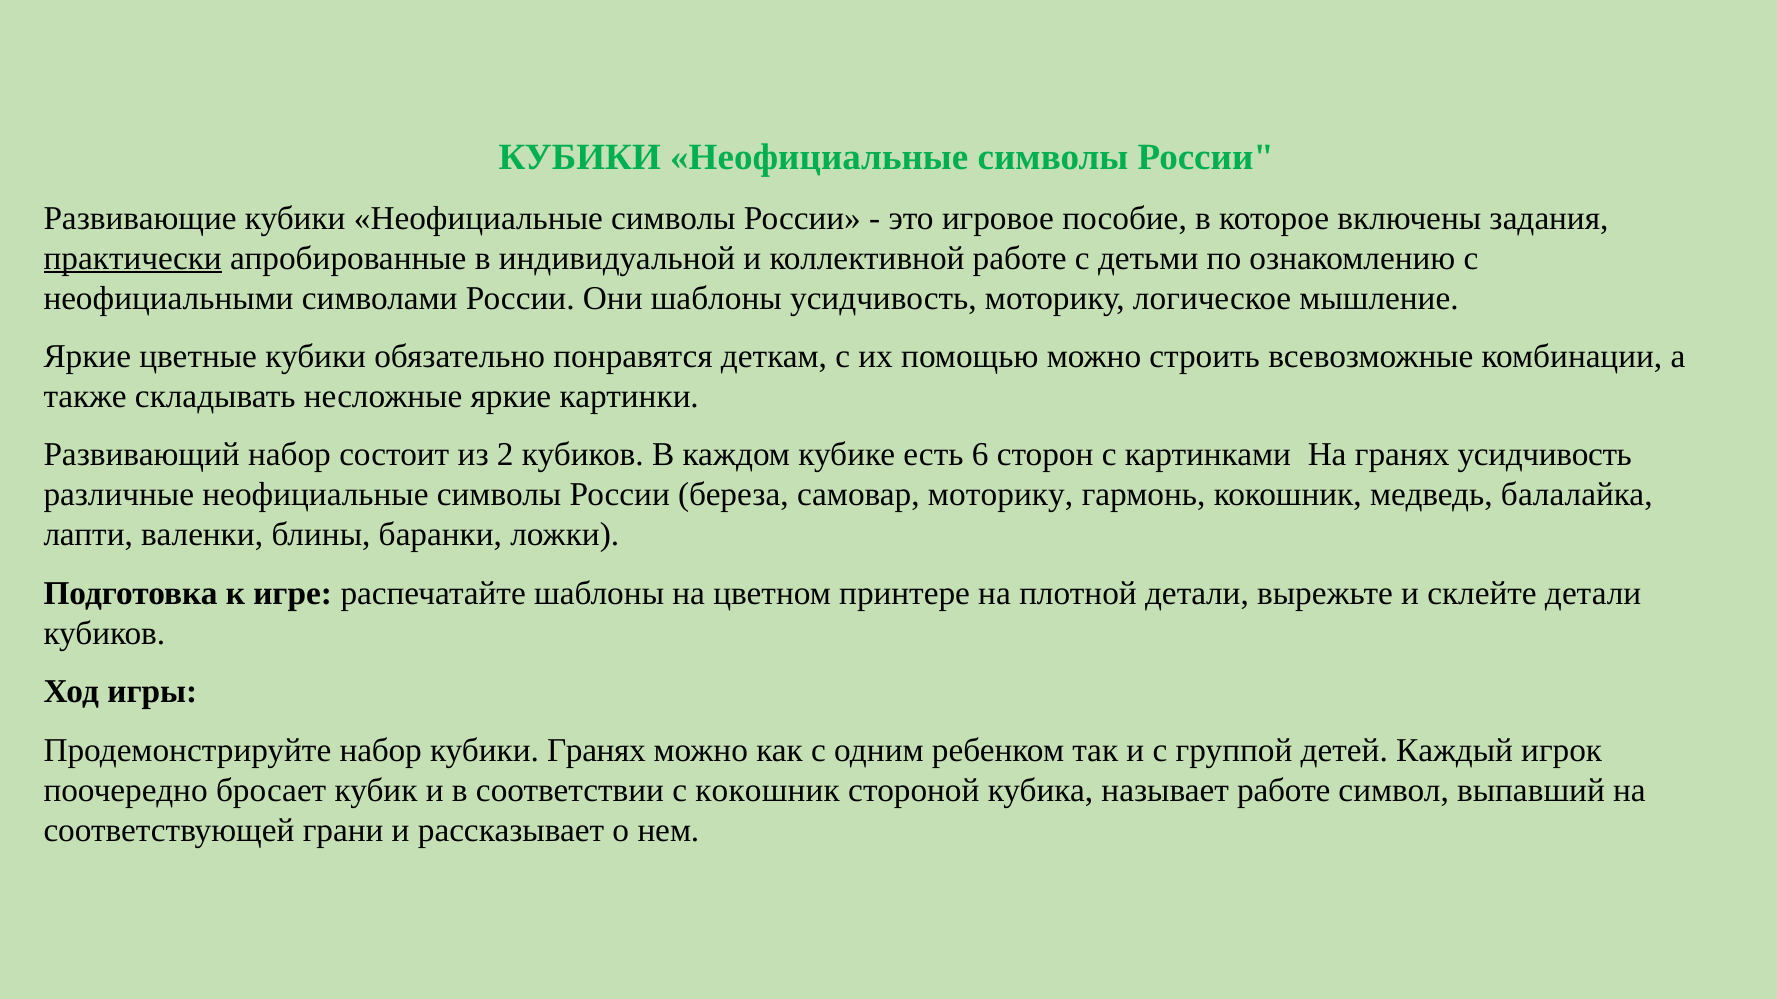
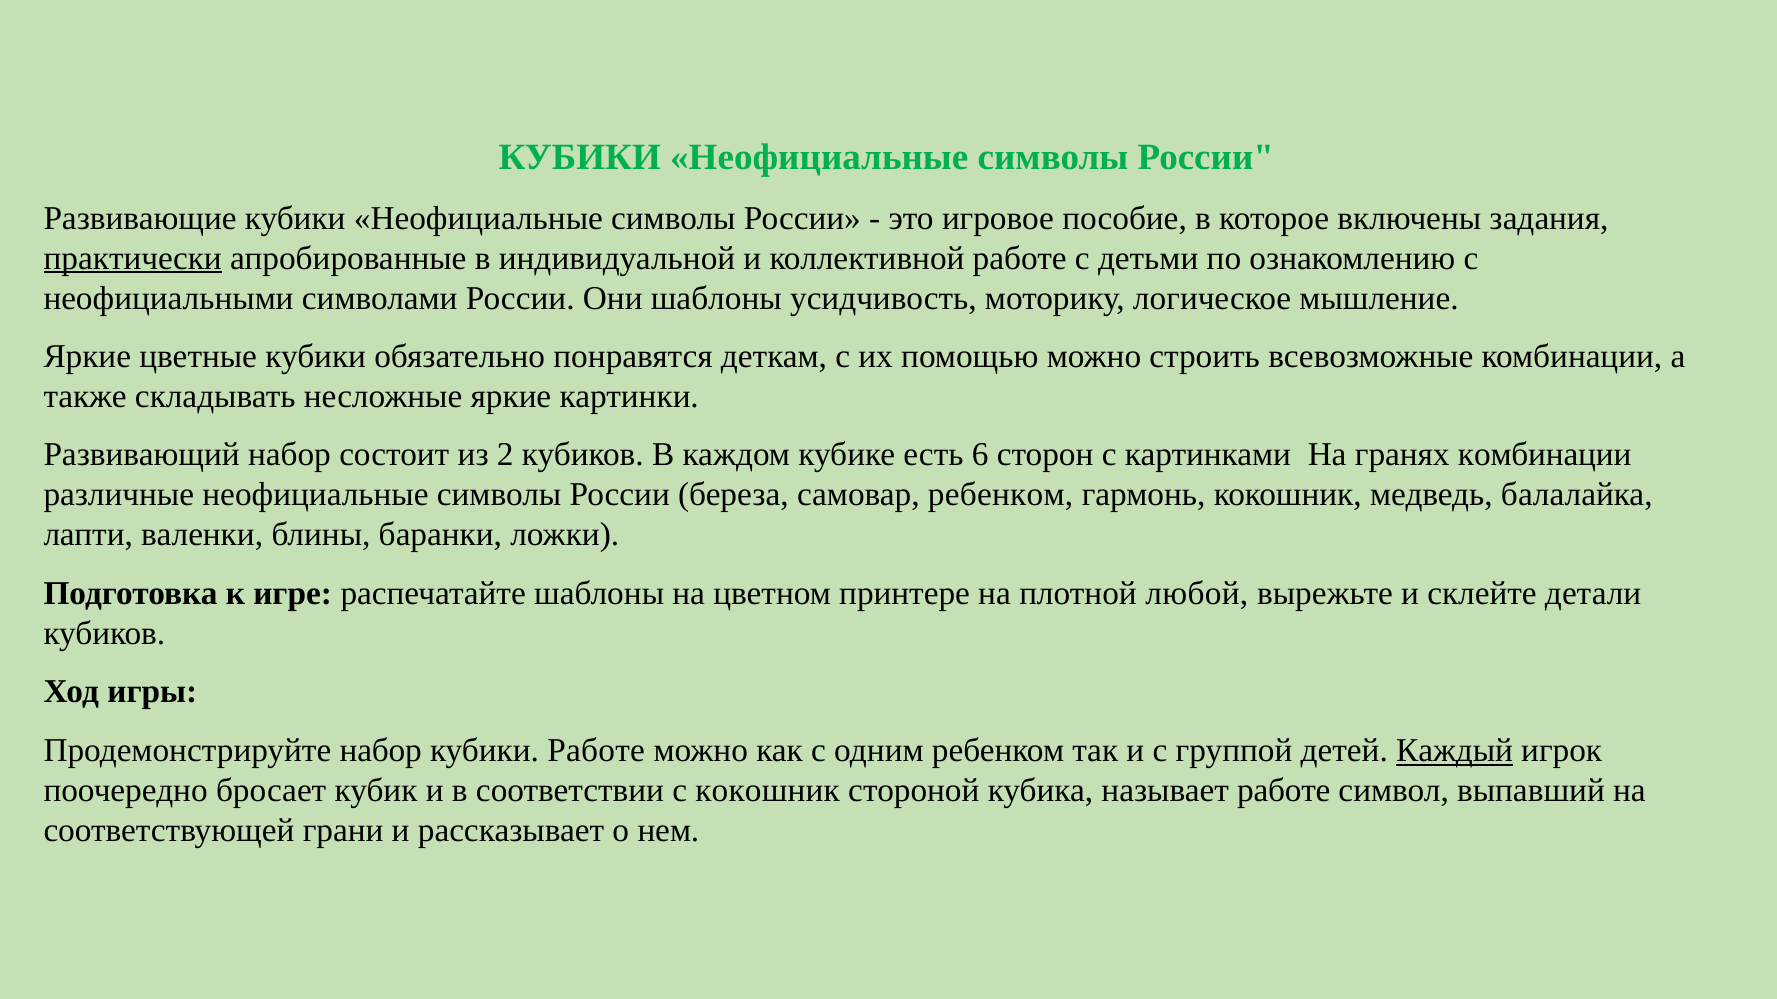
гранях усидчивость: усидчивость -> комбинации (1545, 455)
самовар моторику: моторику -> ребенком (1001, 495)
плотной детали: детали -> любой (1197, 594)
кубики Гранях: Гранях -> Работе (596, 751)
Каждый underline: none -> present (1455, 751)
